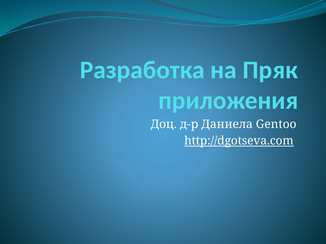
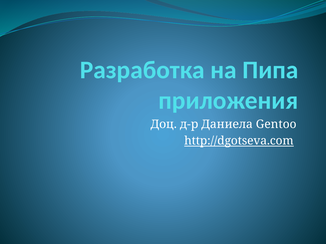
Пряк: Пряк -> Пипа (270, 70)
